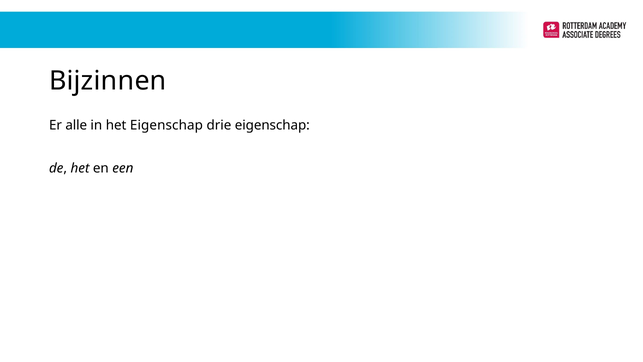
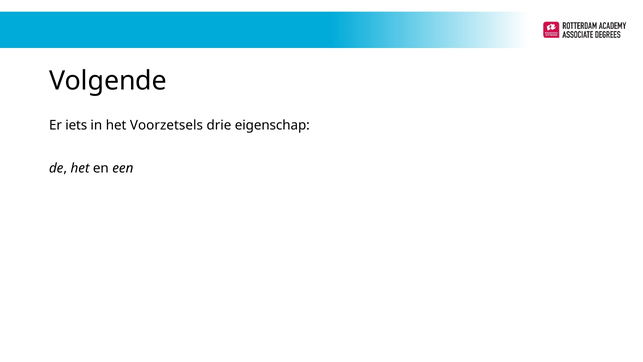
Bijzinnen: Bijzinnen -> Volgende (108, 81)
alle: alle -> iets (76, 125)
het Eigenschap: Eigenschap -> Voorzetsels (166, 125)
